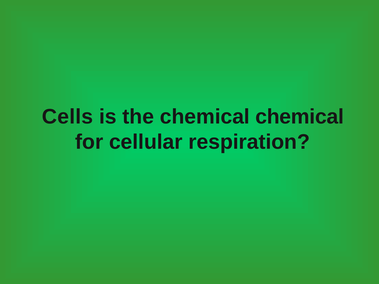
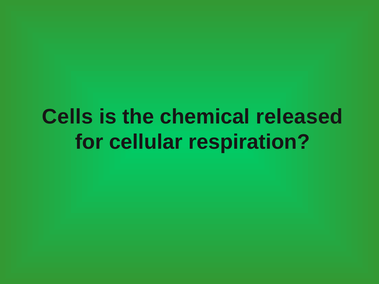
chemical chemical: chemical -> released (299, 117)
